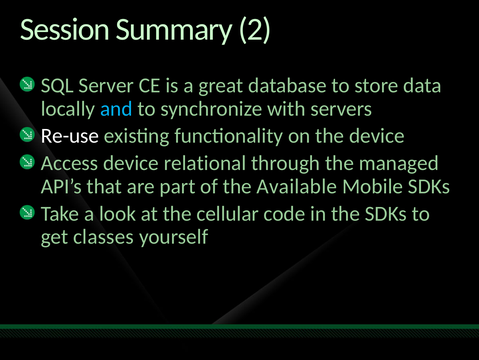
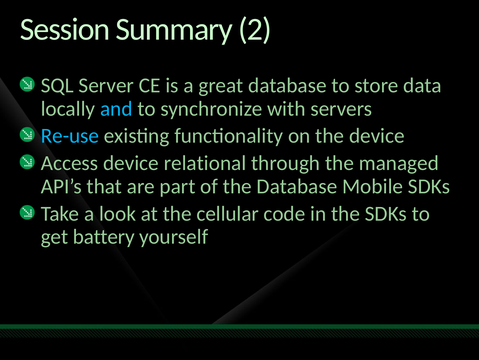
Re-use colour: white -> light blue (70, 136)
the Available: Available -> Database (297, 186)
classes: classes -> battery (104, 236)
